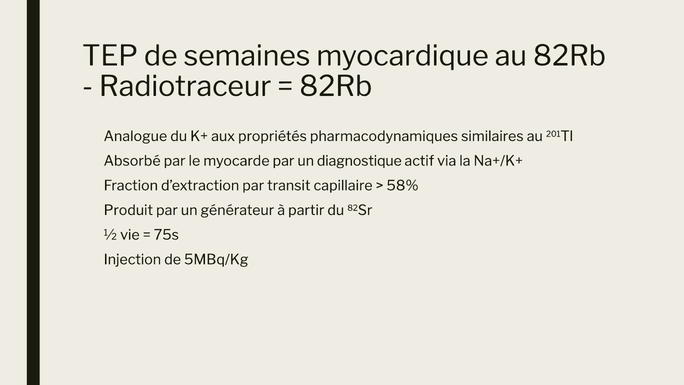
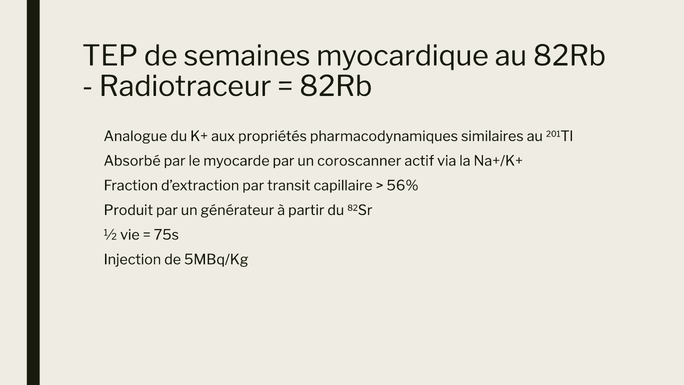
diagnostique: diagnostique -> coroscanner (359, 161)
58%: 58% -> 56% (403, 186)
